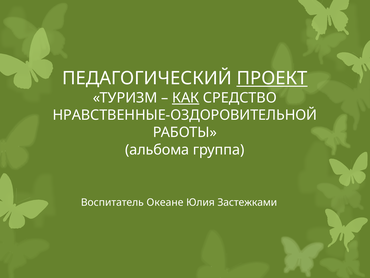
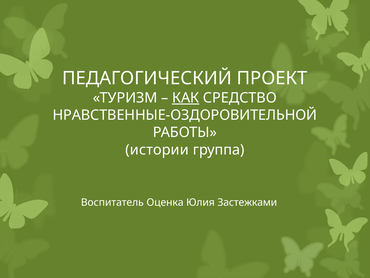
ПРОЕКТ underline: present -> none (272, 78)
альбома: альбома -> истории (157, 149)
Океане: Океане -> Оценка (165, 202)
